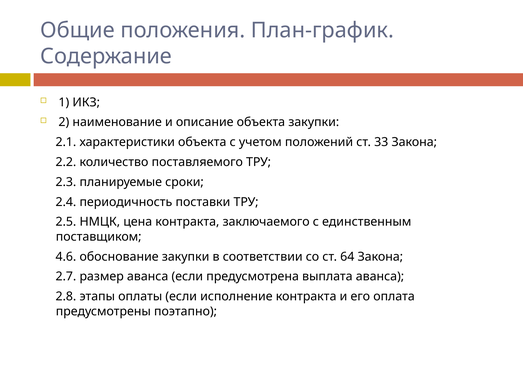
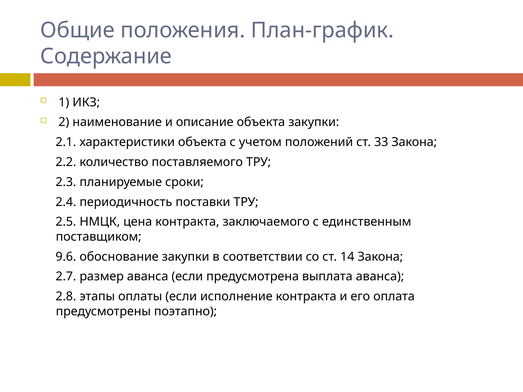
4.6: 4.6 -> 9.6 (66, 257)
64: 64 -> 14 (347, 257)
